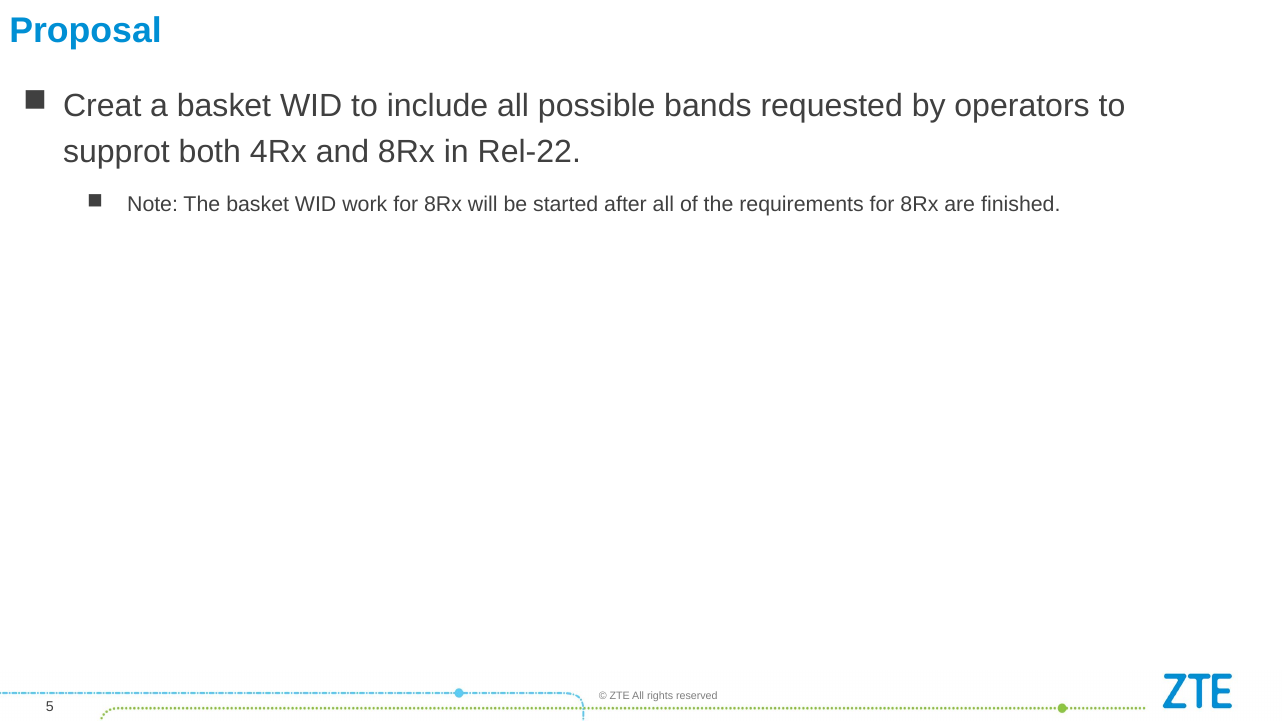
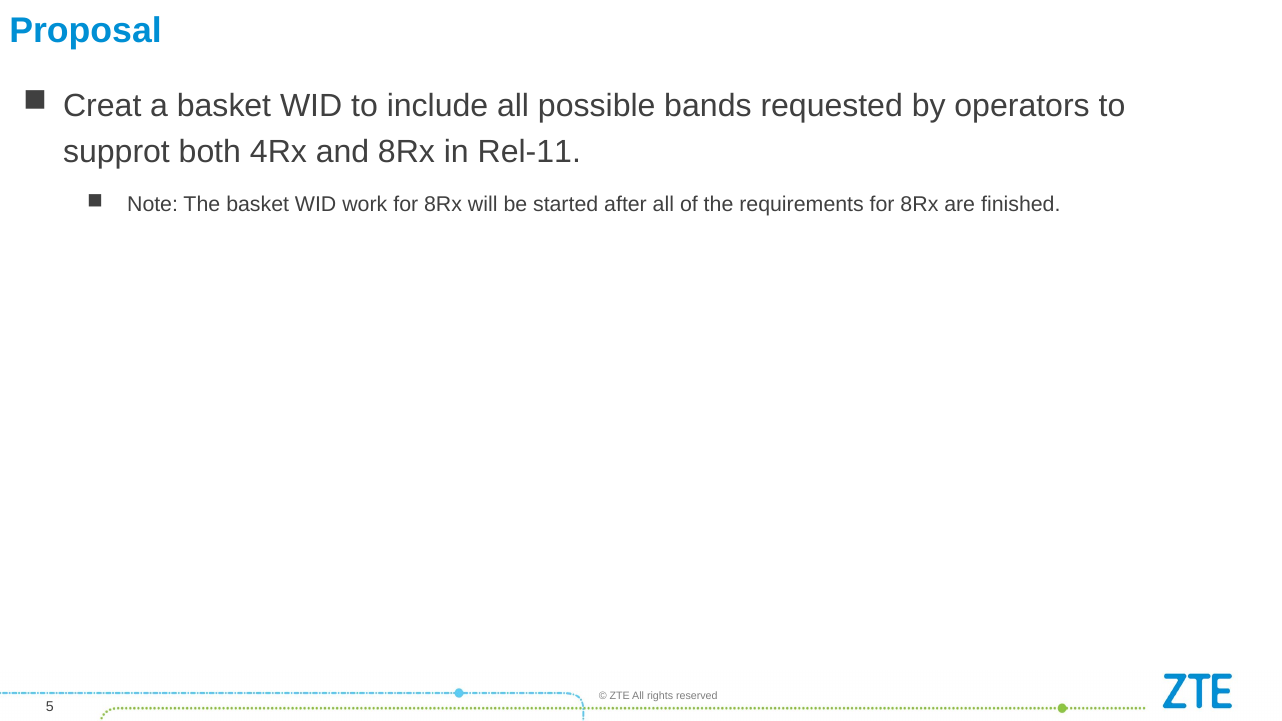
Rel-22: Rel-22 -> Rel-11 (529, 152)
